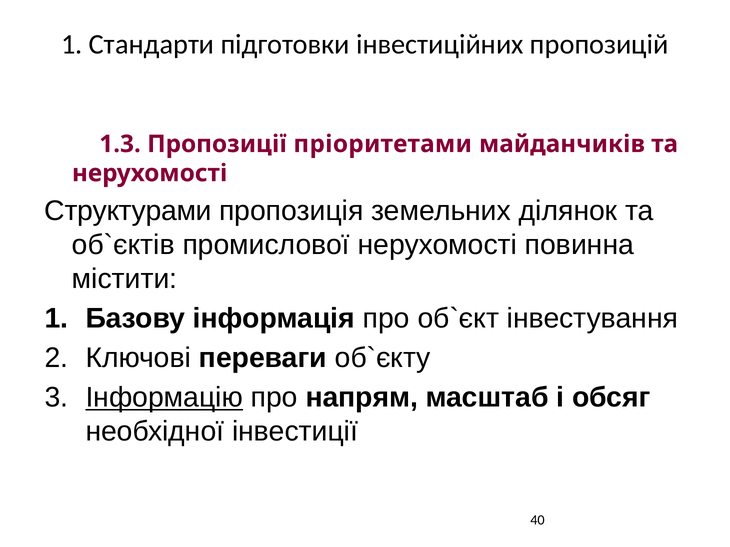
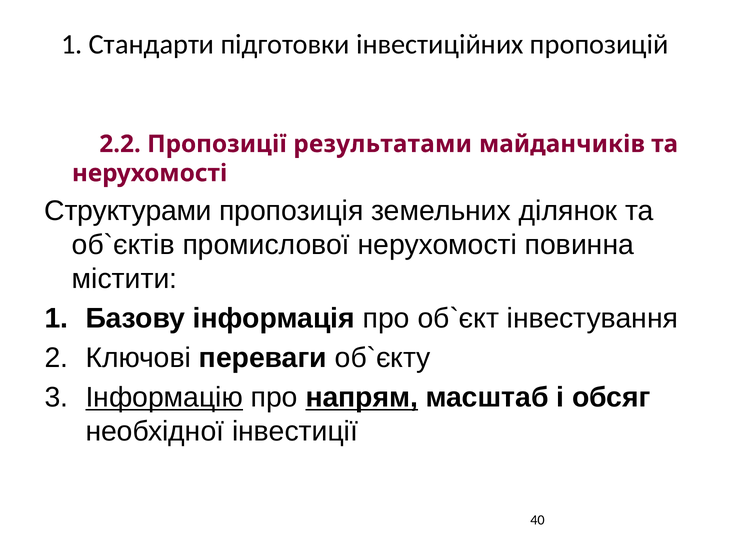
1.3: 1.3 -> 2.2 (120, 144)
пріоритетами: пріоритетами -> результатами (383, 144)
напрям underline: none -> present (362, 398)
